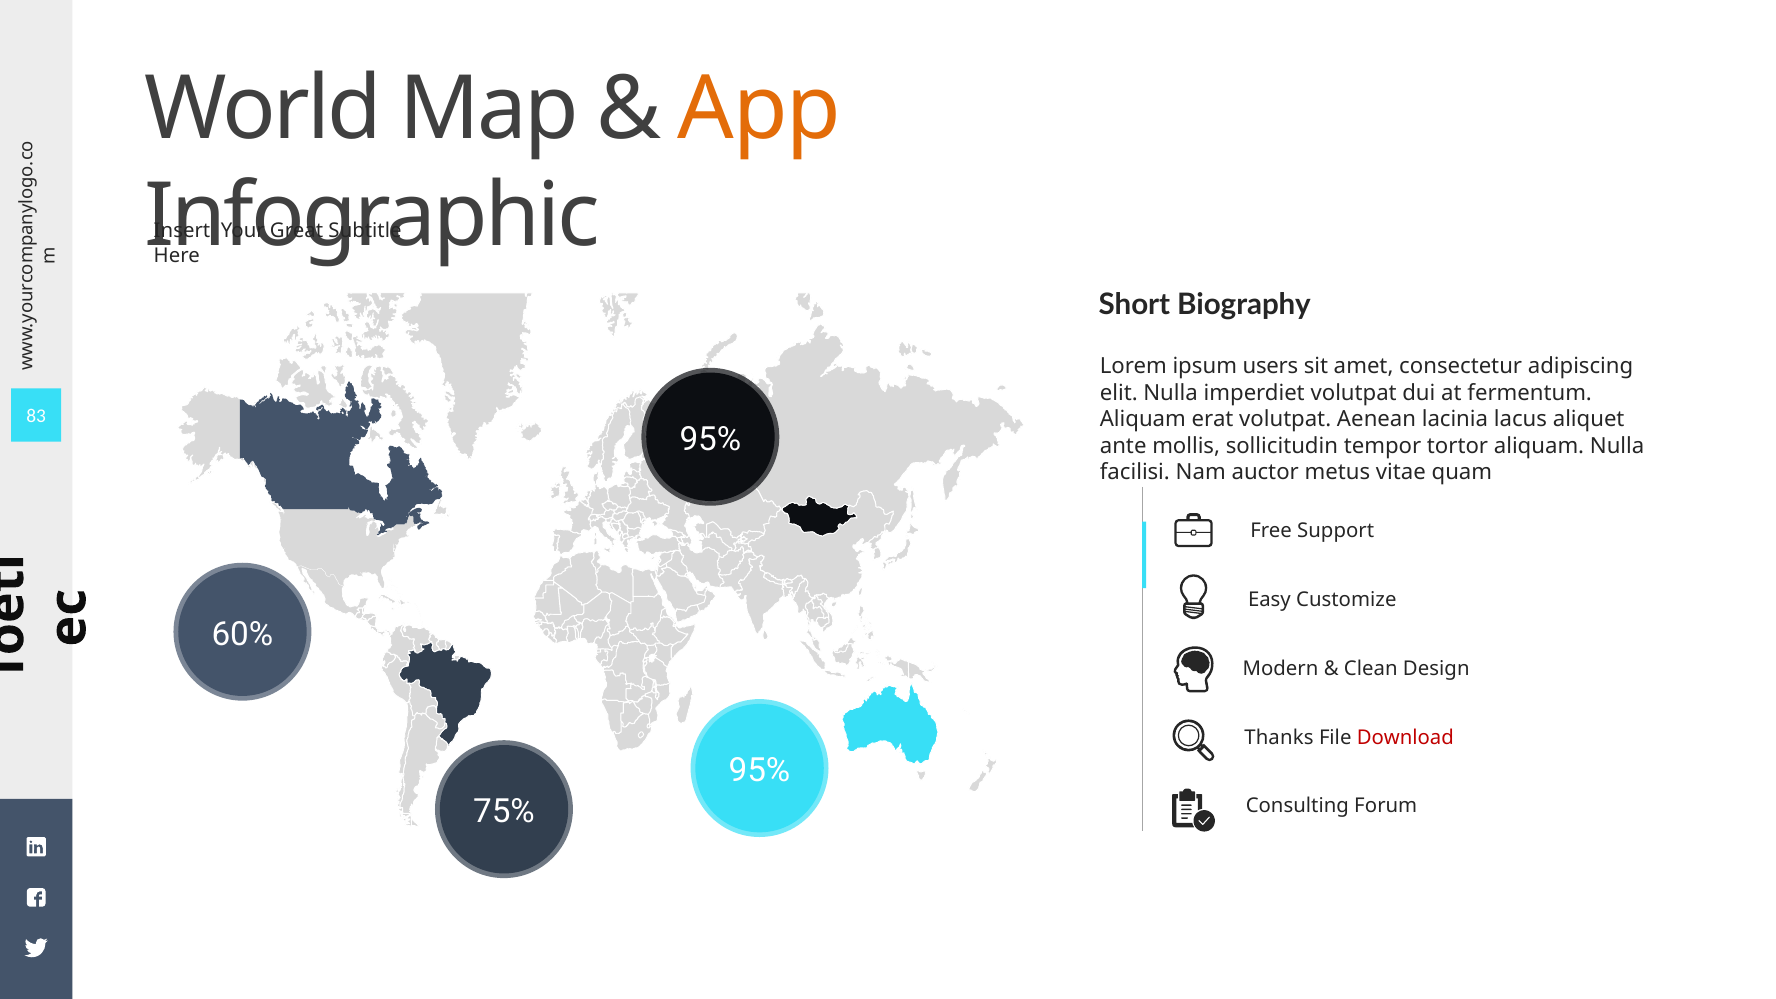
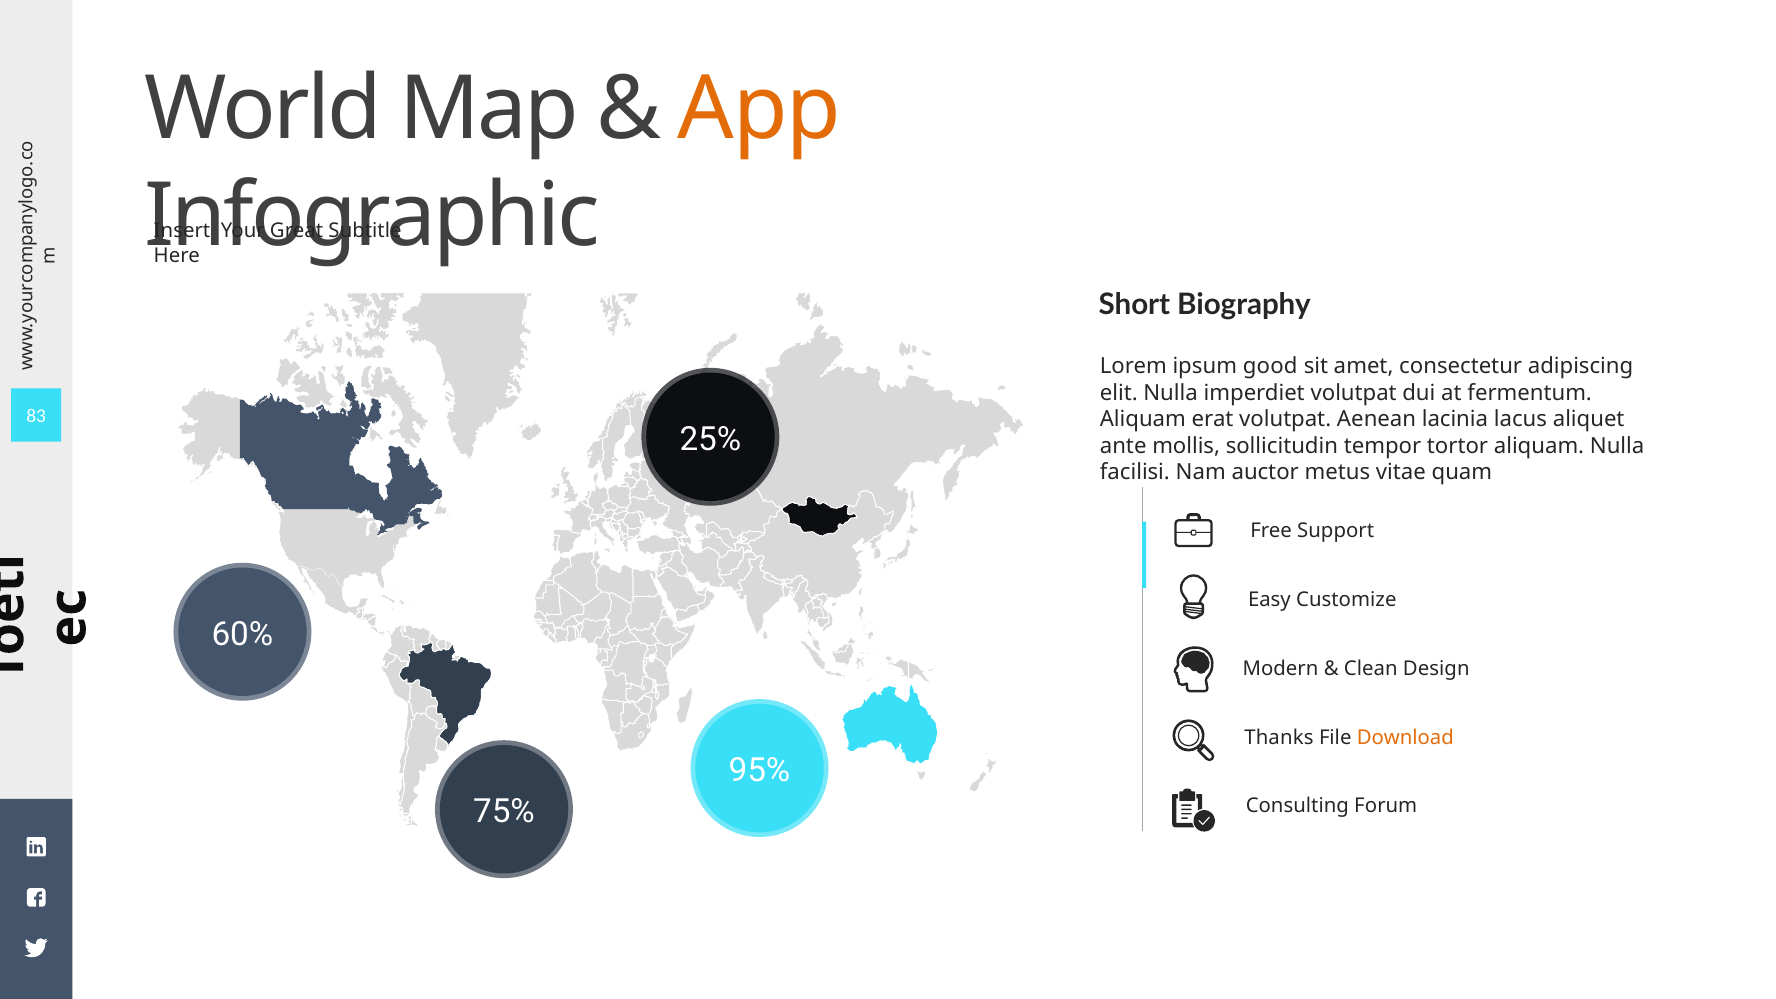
users: users -> good (1270, 366)
95%: 95% -> 25% (710, 439)
Download colour: red -> orange (1405, 737)
